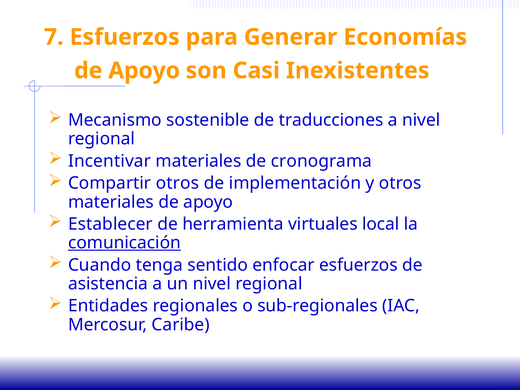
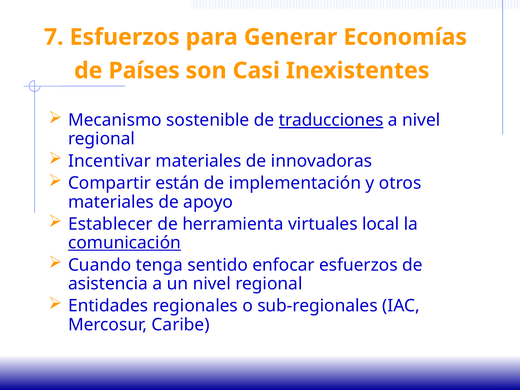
Apoyo: Apoyo -> Países (144, 71)
traducciones underline: none -> present (331, 120)
cronograma: cronograma -> innovadoras (322, 161)
Compartir otros: otros -> están (178, 183)
